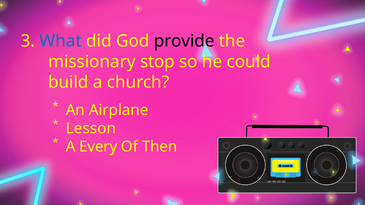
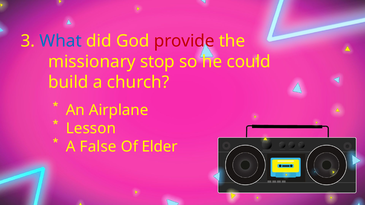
provide colour: black -> red (184, 41)
Every: Every -> False (98, 147)
Then: Then -> Elder (160, 147)
